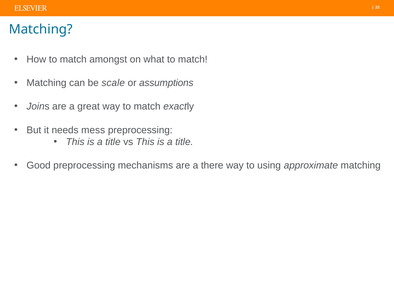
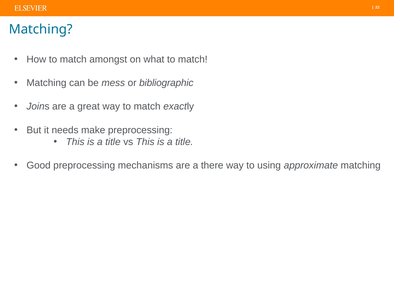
scale: scale -> mess (113, 83)
assumptions: assumptions -> bibliographic (166, 83)
mess: mess -> make (93, 130)
